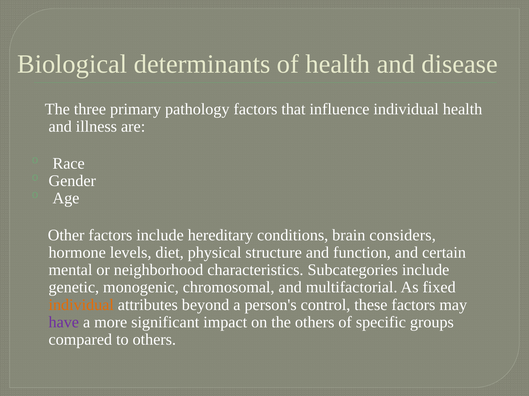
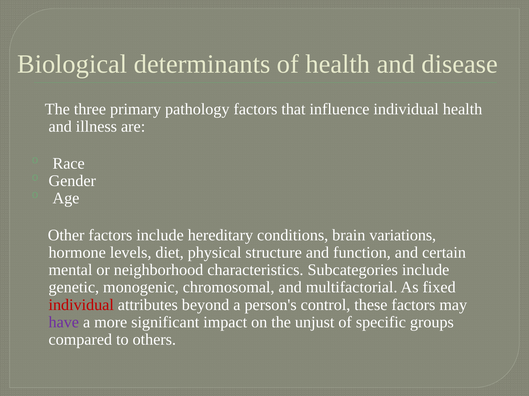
considers: considers -> variations (403, 236)
individual colour: orange -> red (81, 305)
the others: others -> unjust (315, 323)
